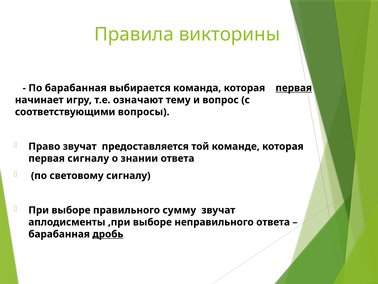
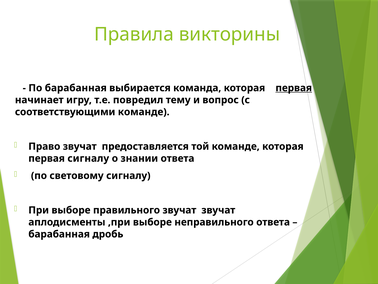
означают: означают -> повредил (138, 100)
соответствующими вопросы: вопросы -> команде (144, 112)
правильного сумму: сумму -> звучат (179, 210)
дробь underline: present -> none (108, 234)
